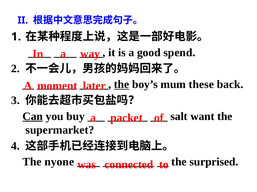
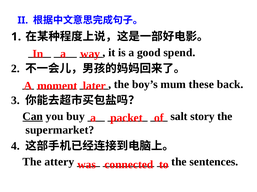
the underline: present -> none (122, 85)
want: want -> story (202, 117)
nyone: nyone -> attery (59, 162)
surprised: surprised -> sentences (214, 162)
